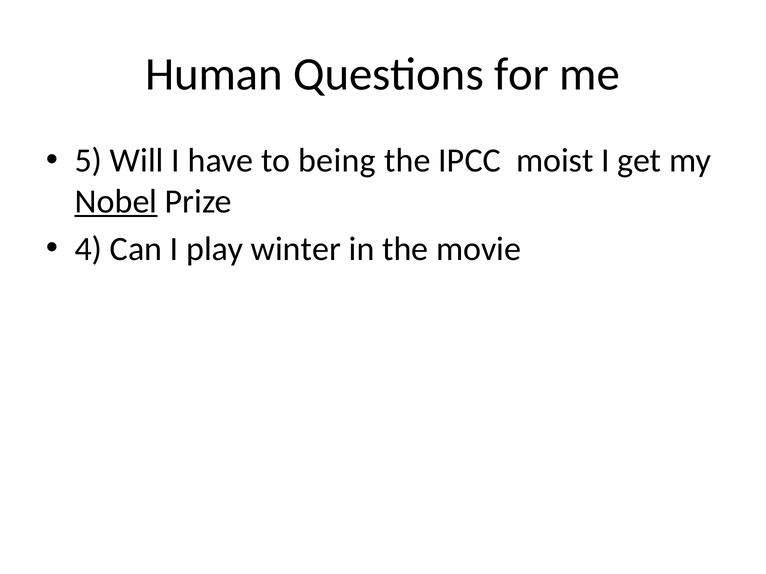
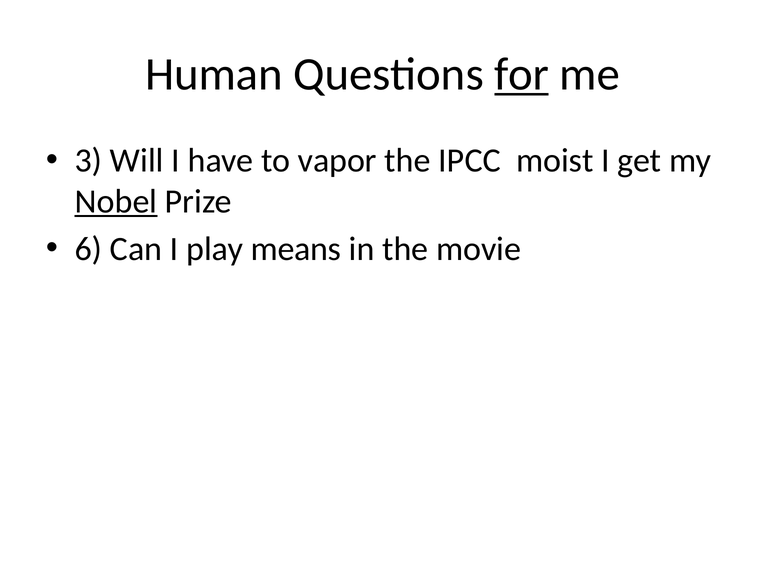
for underline: none -> present (522, 74)
5: 5 -> 3 (88, 161)
being: being -> vapor (337, 161)
4: 4 -> 6 (88, 249)
winter: winter -> means (296, 249)
